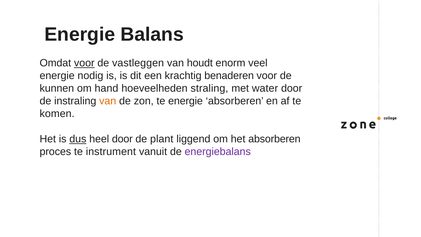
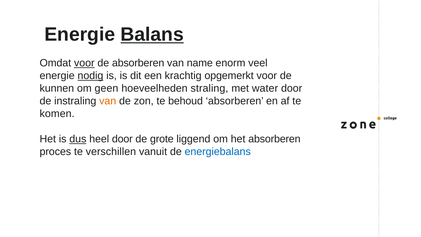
Balans underline: none -> present (152, 34)
de vastleggen: vastleggen -> absorberen (138, 63)
houdt: houdt -> name (200, 63)
nodig underline: none -> present (90, 76)
benaderen: benaderen -> opgemerkt (229, 76)
hand: hand -> geen (106, 88)
te energie: energie -> behoud (186, 101)
plant: plant -> grote (162, 139)
instrument: instrument -> verschillen (111, 152)
energiebalans colour: purple -> blue (218, 152)
